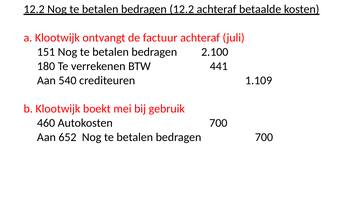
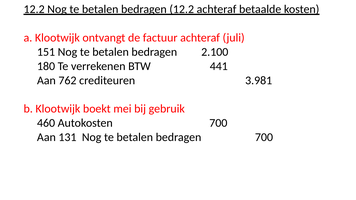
540: 540 -> 762 (67, 80)
1.109: 1.109 -> 3.981 (259, 80)
652: 652 -> 131 (67, 137)
